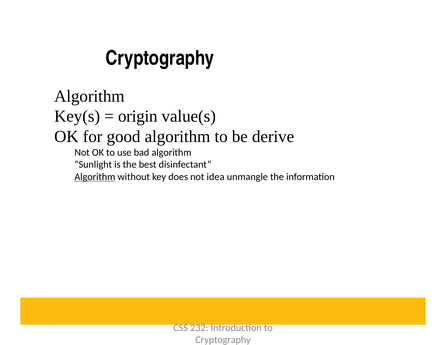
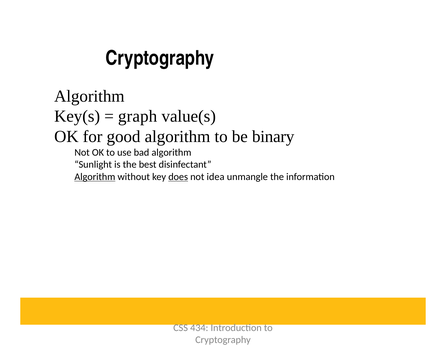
origin: origin -> graph (138, 116)
derive: derive -> binary (273, 137)
does underline: none -> present (178, 177)
232: 232 -> 434 (199, 327)
